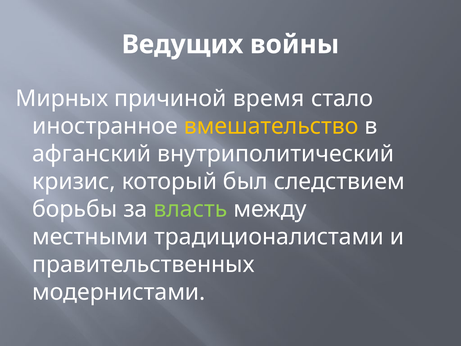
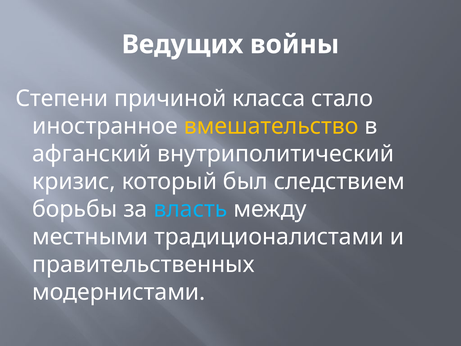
Мирных: Мирных -> Степени (62, 98)
время: время -> класса (269, 98)
власть colour: light green -> light blue (190, 209)
